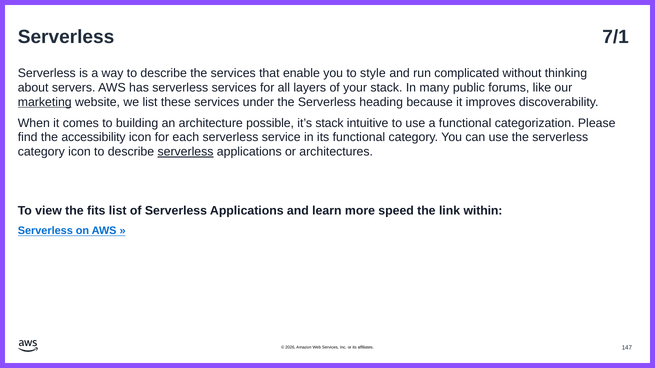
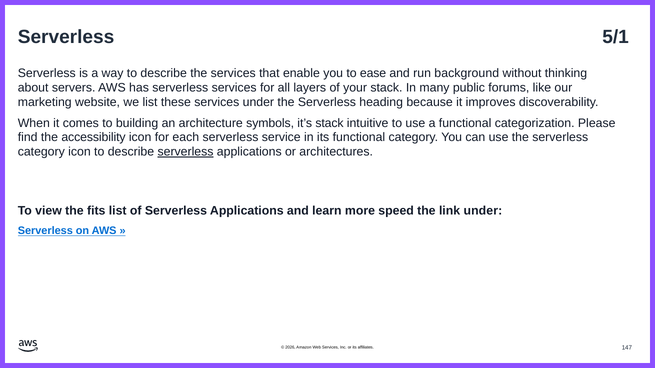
7/1: 7/1 -> 5/1 (616, 37)
style: style -> ease (373, 73)
complicated: complicated -> background (467, 73)
marketing underline: present -> none (45, 102)
possible: possible -> symbols (270, 123)
link within: within -> under (483, 211)
